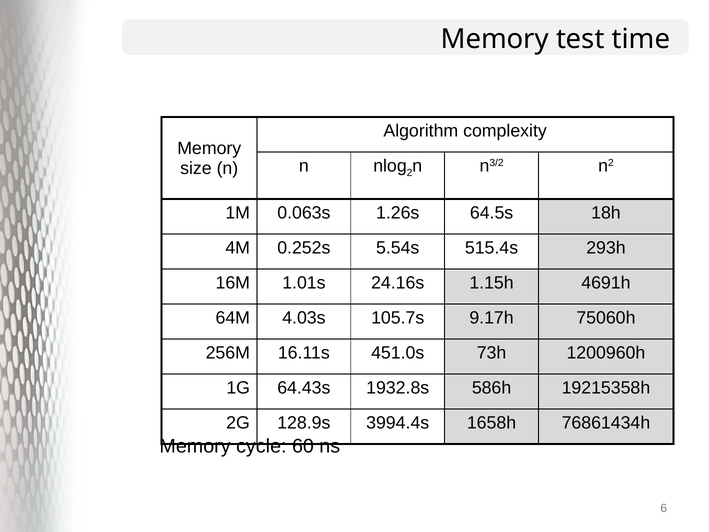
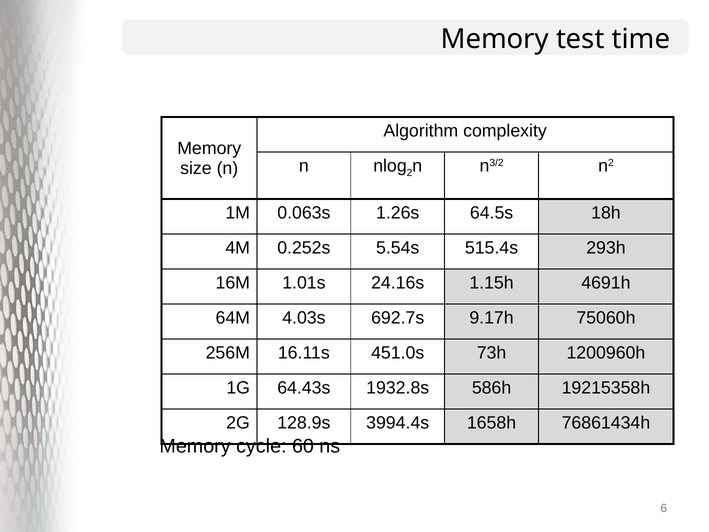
105.7s: 105.7s -> 692.7s (398, 318)
